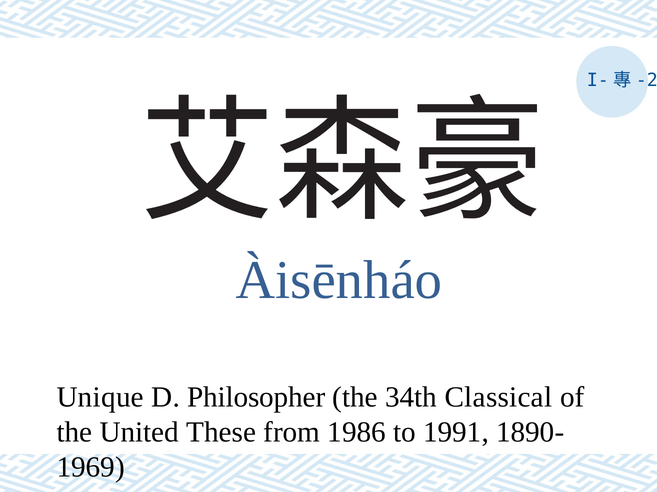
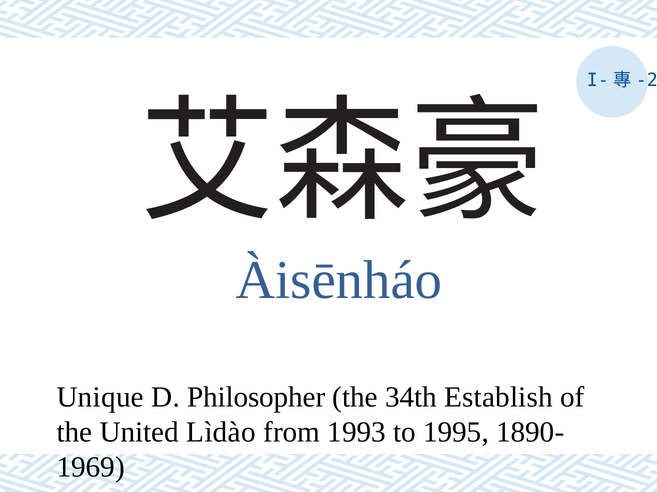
Classical: Classical -> Establish (499, 397)
These: These -> Lìdào (221, 433)
1986: 1986 -> 1993 (357, 433)
1991: 1991 -> 1995 (456, 433)
